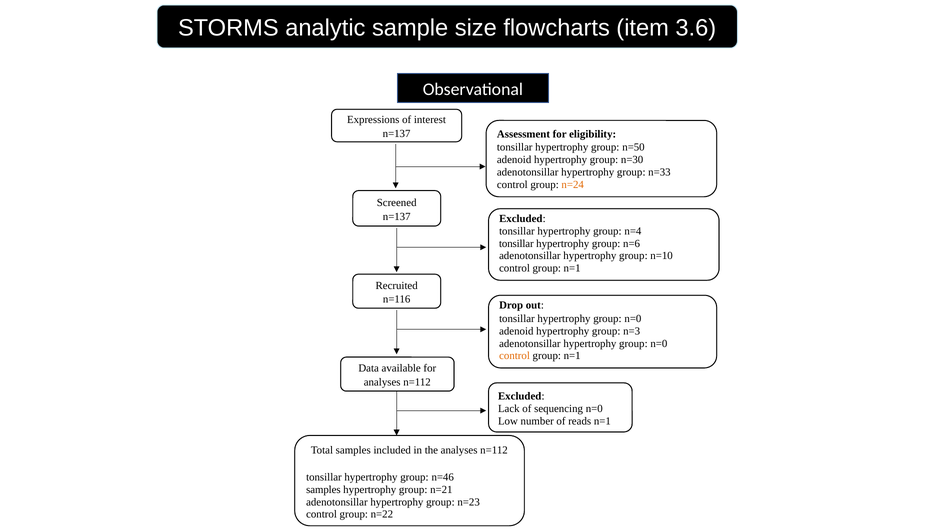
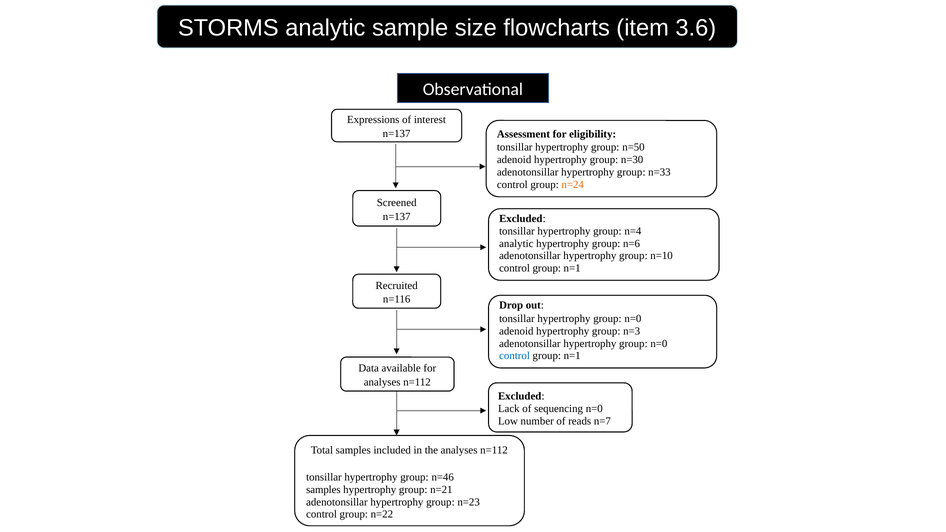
tonsillar: tonsillar -> analytic (516, 244)
control colour: orange -> blue (515, 356)
reads n=1: n=1 -> n=7 (602, 421)
